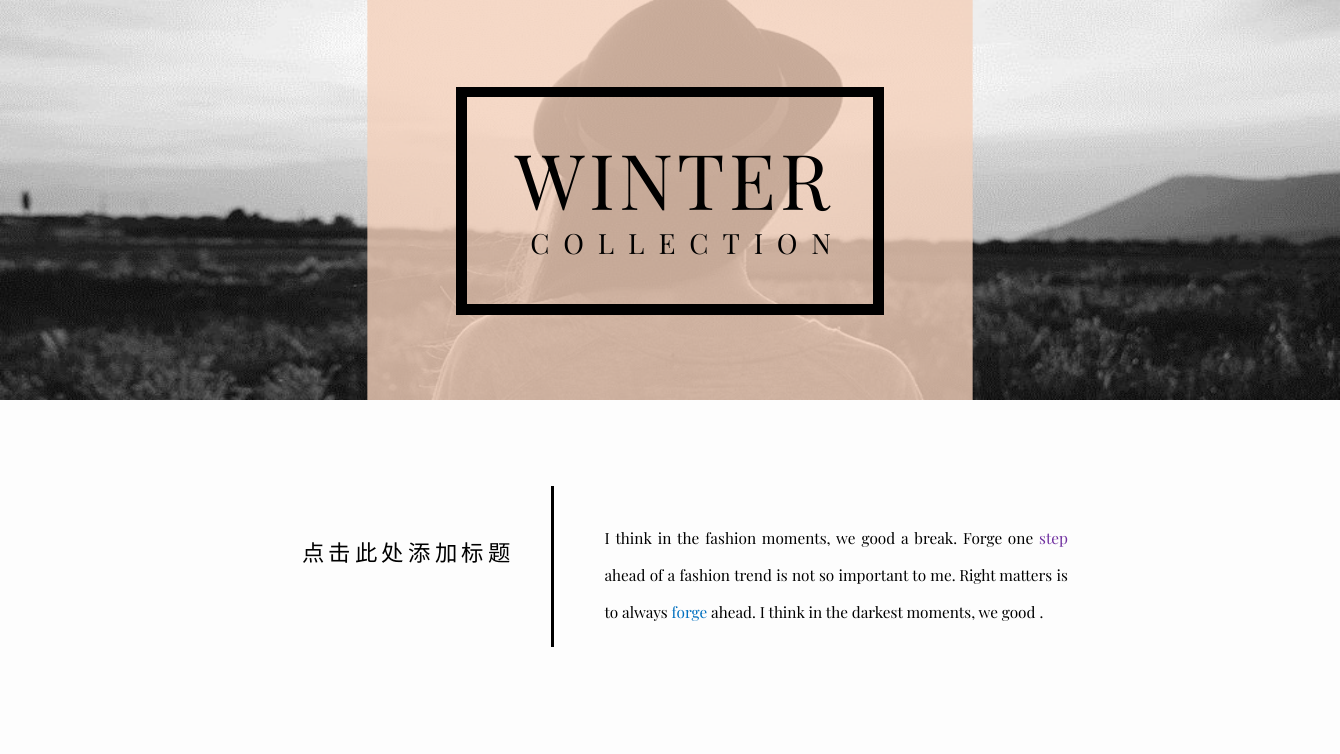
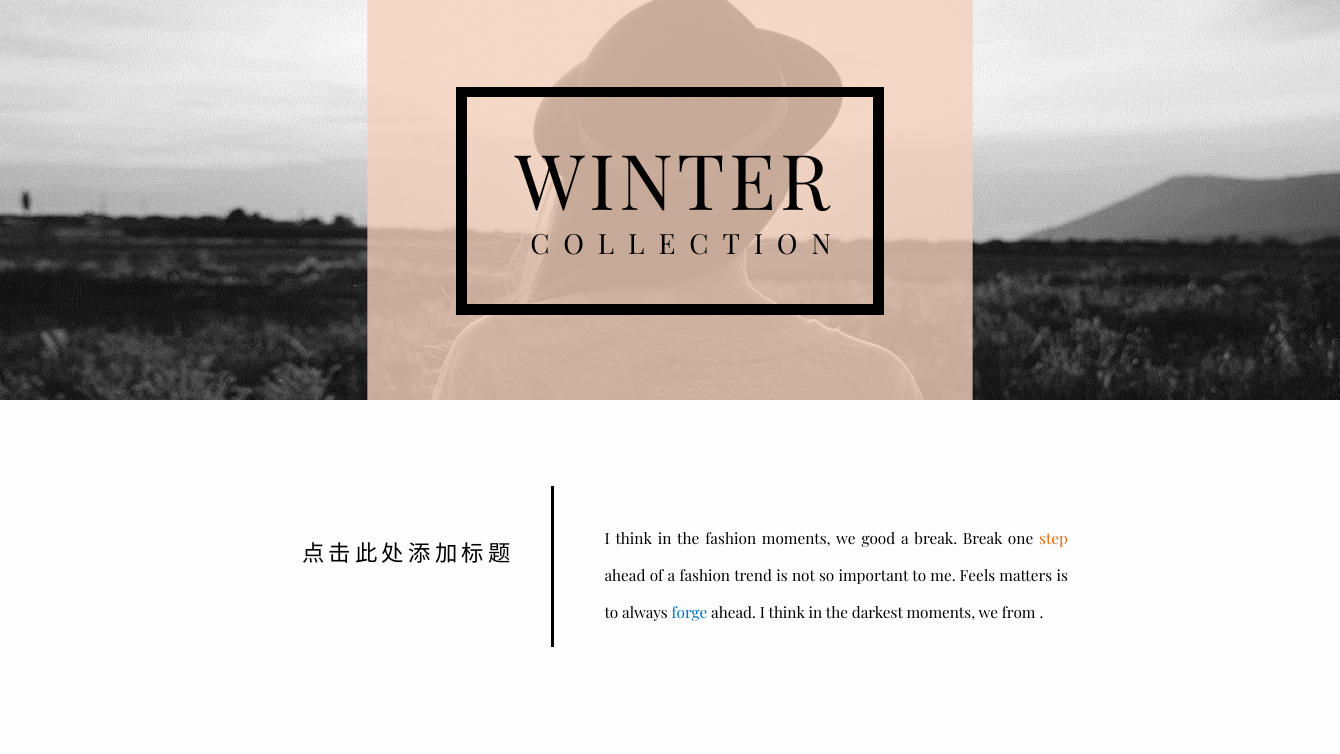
break Forge: Forge -> Break (983, 539)
step colour: purple -> orange (1054, 539)
Right: Right -> Feels (977, 576)
darkest moments we good: good -> from (1019, 613)
